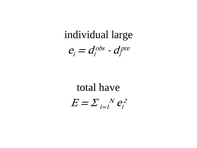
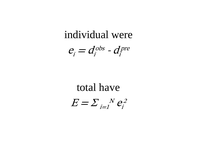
large: large -> were (122, 35)
